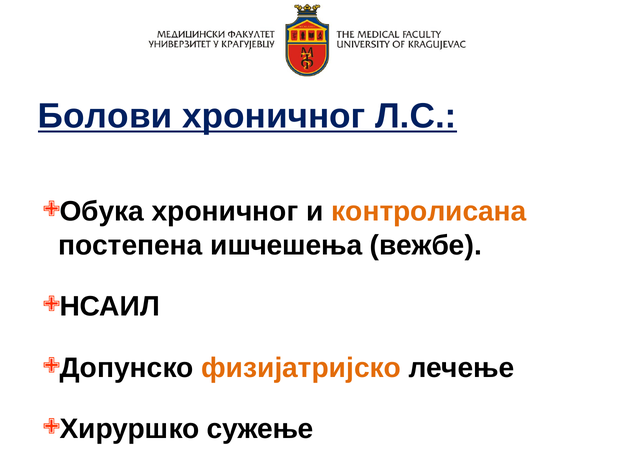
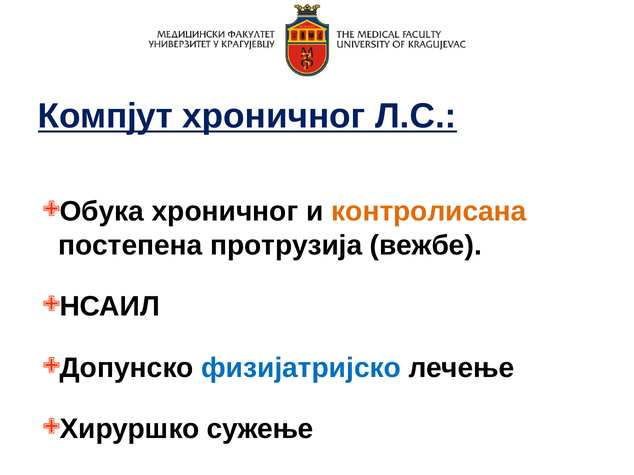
Болови: Болови -> Компјут (105, 116)
ишчешења: ишчешења -> протрузија (286, 246)
физијатријско colour: orange -> blue (301, 368)
